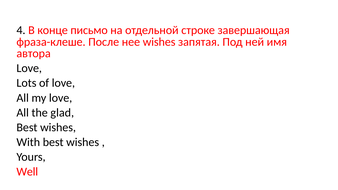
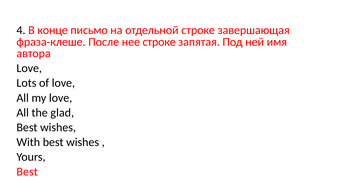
нее wishes: wishes -> строке (159, 42)
Well: Well -> Best (27, 172)
